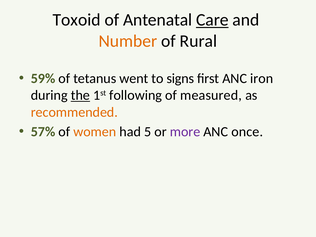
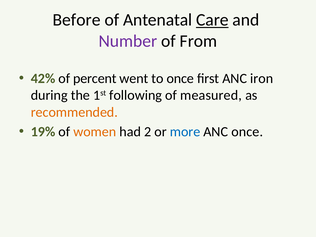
Toxoid: Toxoid -> Before (77, 20)
Number colour: orange -> purple (128, 41)
Rural: Rural -> From (198, 41)
59%: 59% -> 42% (43, 78)
tetanus: tetanus -> percent (95, 78)
to signs: signs -> once (180, 78)
the underline: present -> none (80, 95)
57%: 57% -> 19% (43, 132)
5: 5 -> 2 (148, 132)
more colour: purple -> blue (185, 132)
